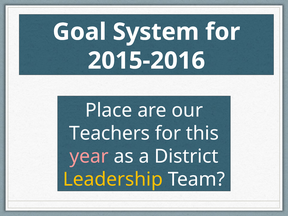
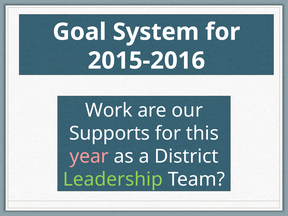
Place: Place -> Work (109, 110)
Teachers: Teachers -> Supports (109, 133)
Leadership colour: yellow -> light green (113, 179)
